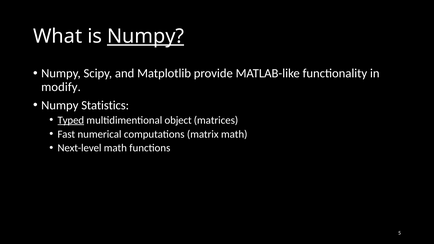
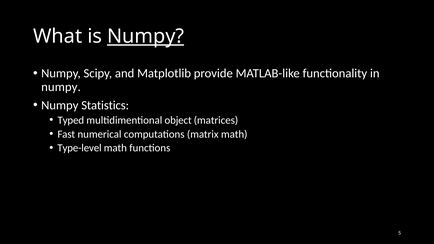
modify: modify -> numpy (61, 87)
Typed underline: present -> none (71, 120)
Next-level: Next-level -> Type-level (79, 148)
